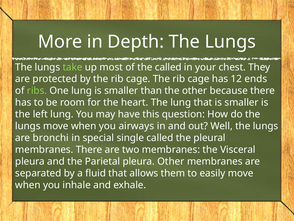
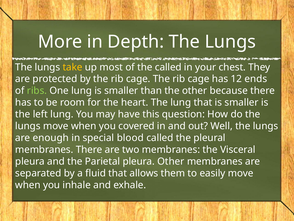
take colour: light green -> yellow (73, 67)
airways: airways -> covered (136, 126)
bronchi: bronchi -> enough (51, 138)
single: single -> blood (130, 138)
